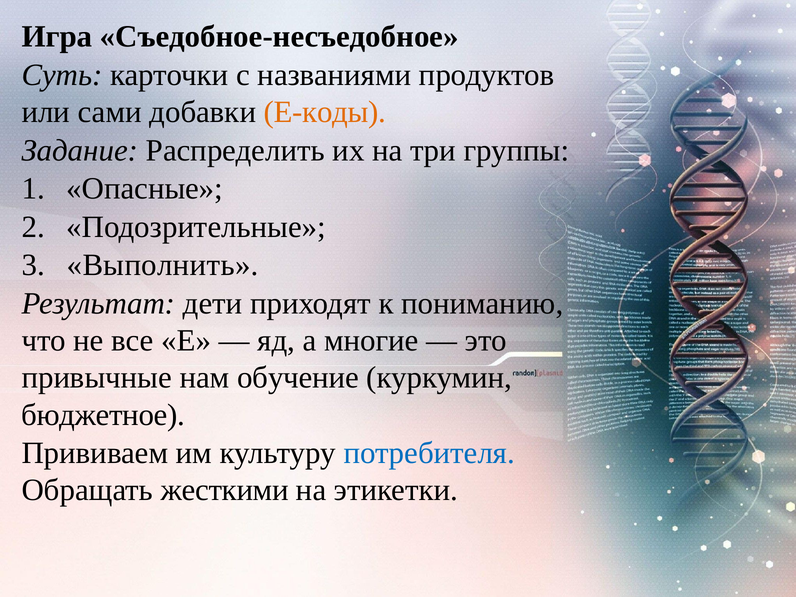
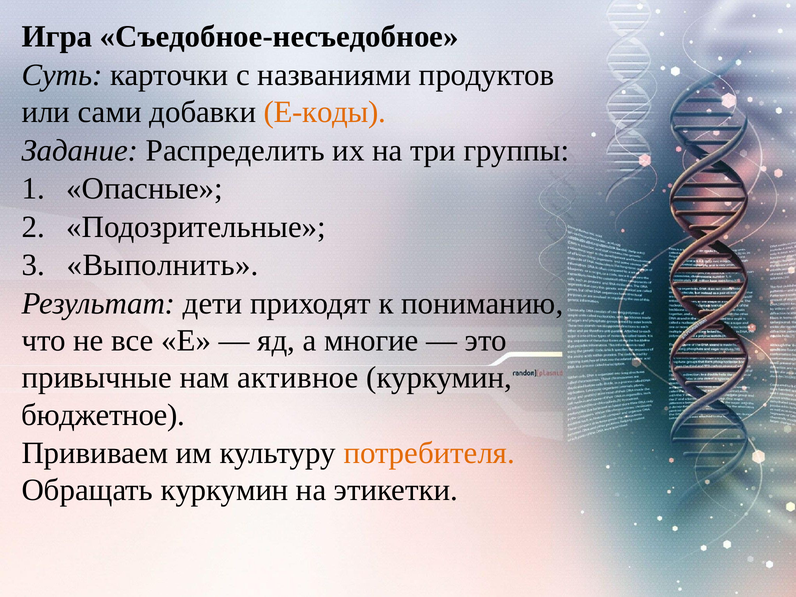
обучение: обучение -> активное (298, 378)
потребителя colour: blue -> orange (429, 453)
Обращать жесткими: жесткими -> куркумин (225, 490)
